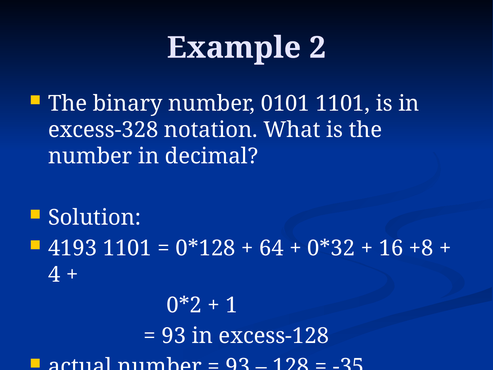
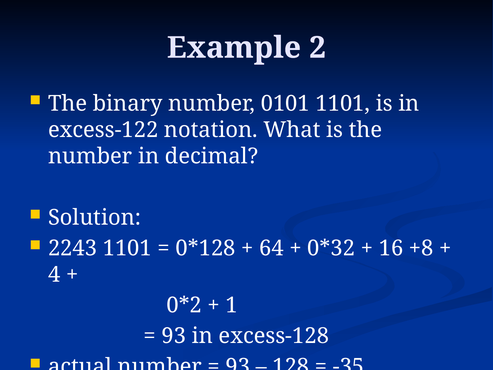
excess-328: excess-328 -> excess-122 (103, 130)
4193: 4193 -> 2243 (73, 248)
